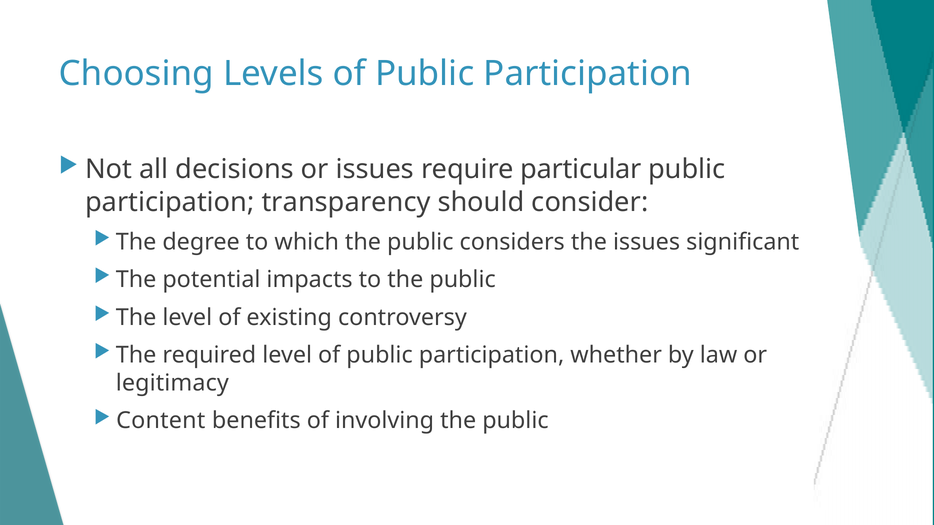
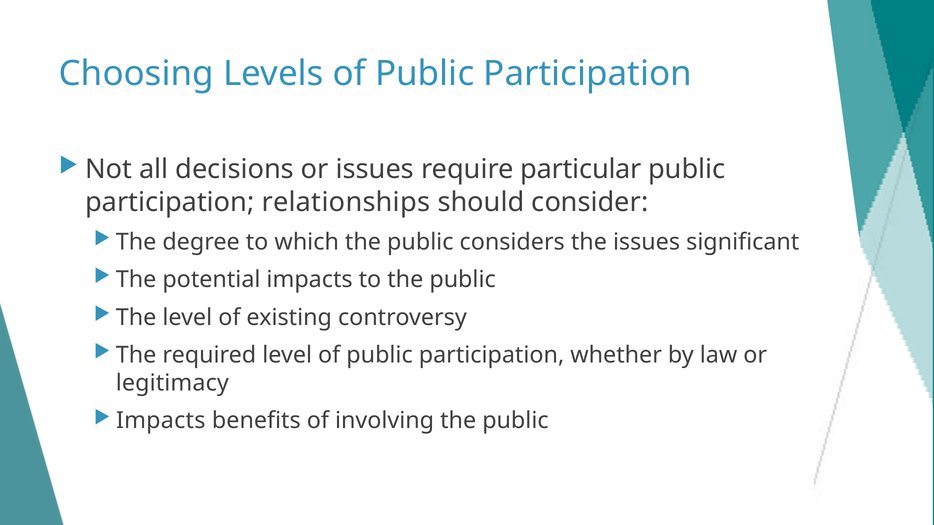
transparency: transparency -> relationships (346, 202)
Content: Content -> Impacts (161, 421)
